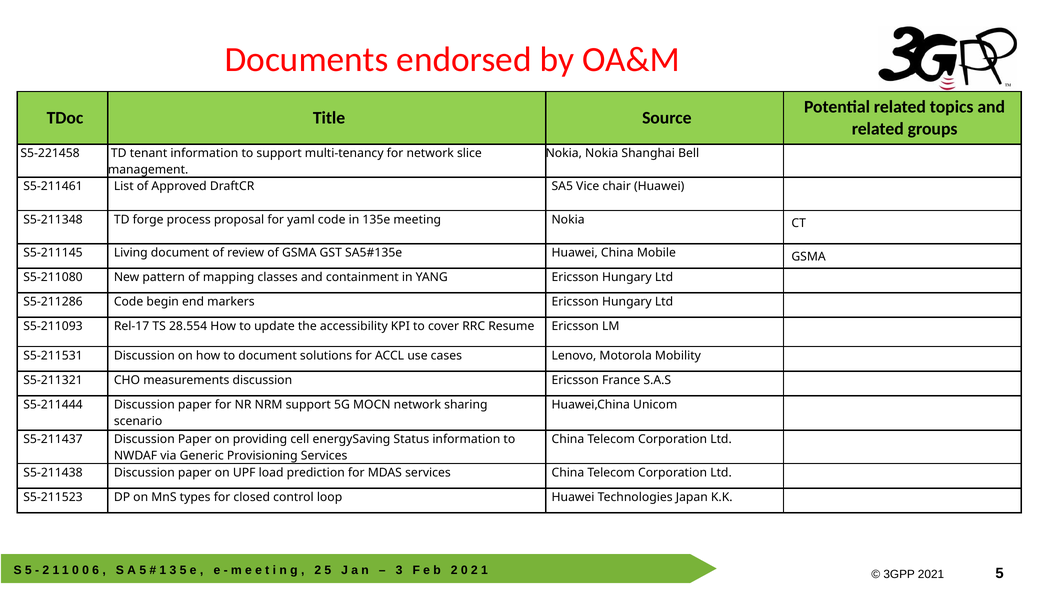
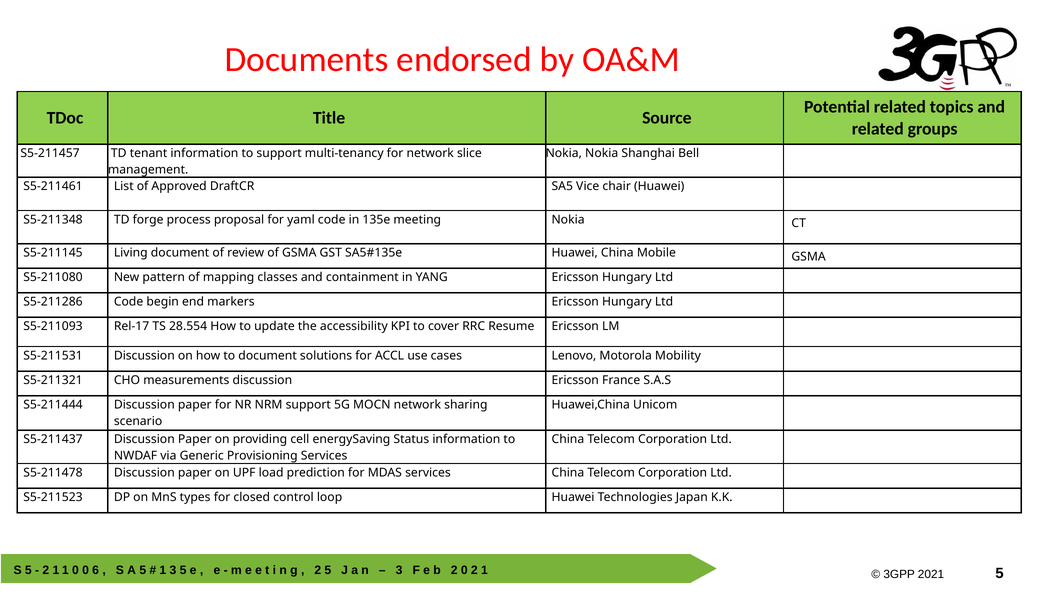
S5-221458: S5-221458 -> S5-211457 (50, 153)
S5-211438: S5-211438 -> S5-211478 (53, 472)
